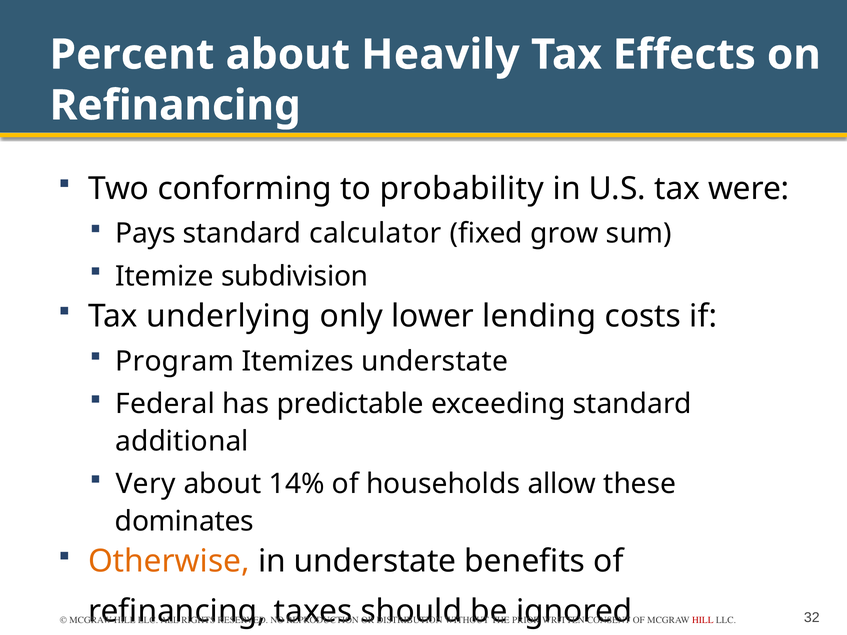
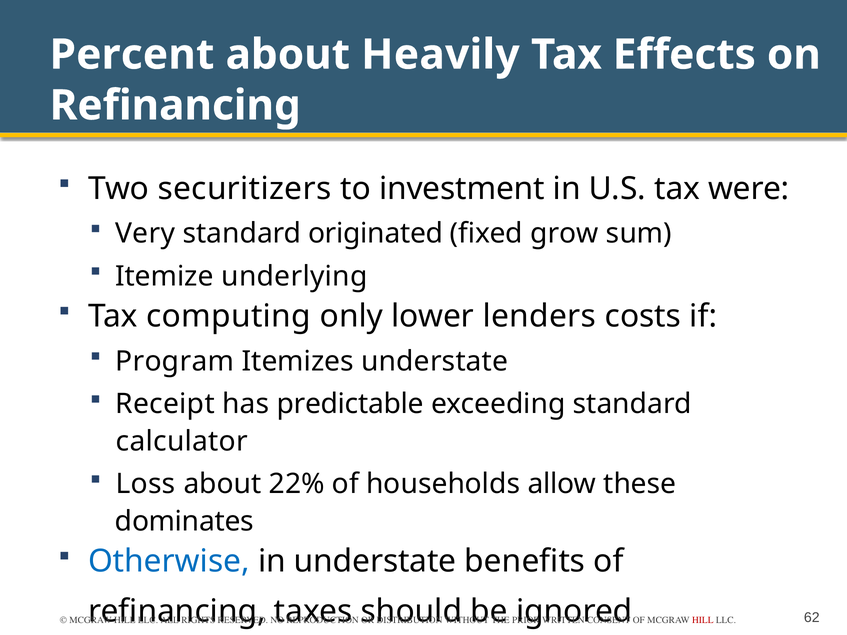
conforming: conforming -> securitizers (245, 189)
probability: probability -> investment (462, 189)
Pays: Pays -> Very (145, 234)
calculator: calculator -> originated (376, 234)
subdivision: subdivision -> underlying (294, 277)
underlying: underlying -> computing (229, 317)
lending: lending -> lenders (539, 317)
Federal: Federal -> Receipt (165, 404)
additional: additional -> calculator (182, 441)
Very: Very -> Loss (146, 484)
14%: 14% -> 22% (297, 484)
Otherwise colour: orange -> blue (169, 562)
32: 32 -> 62 (812, 618)
